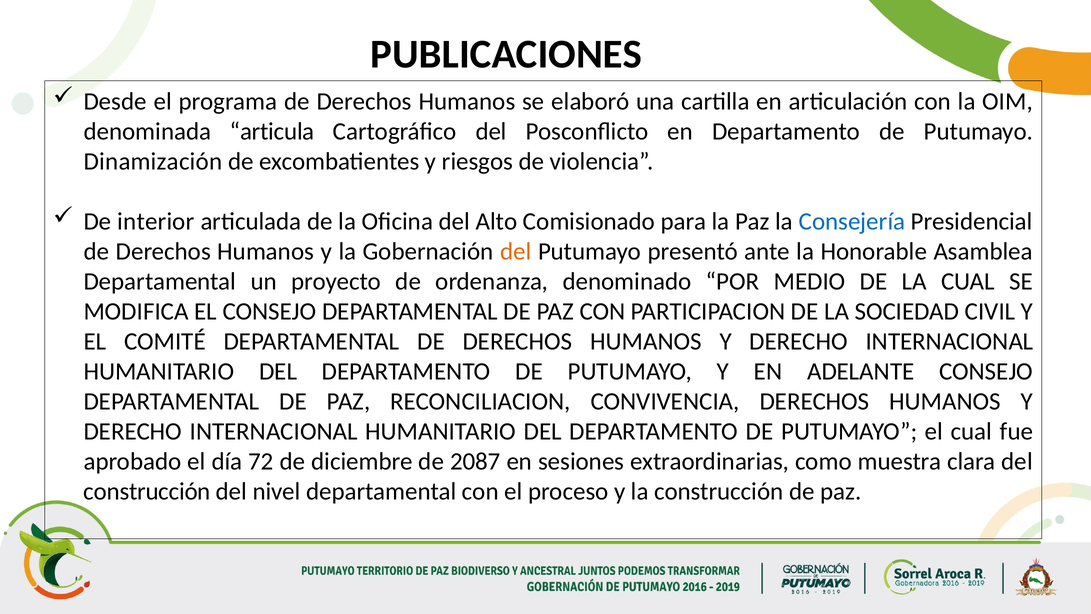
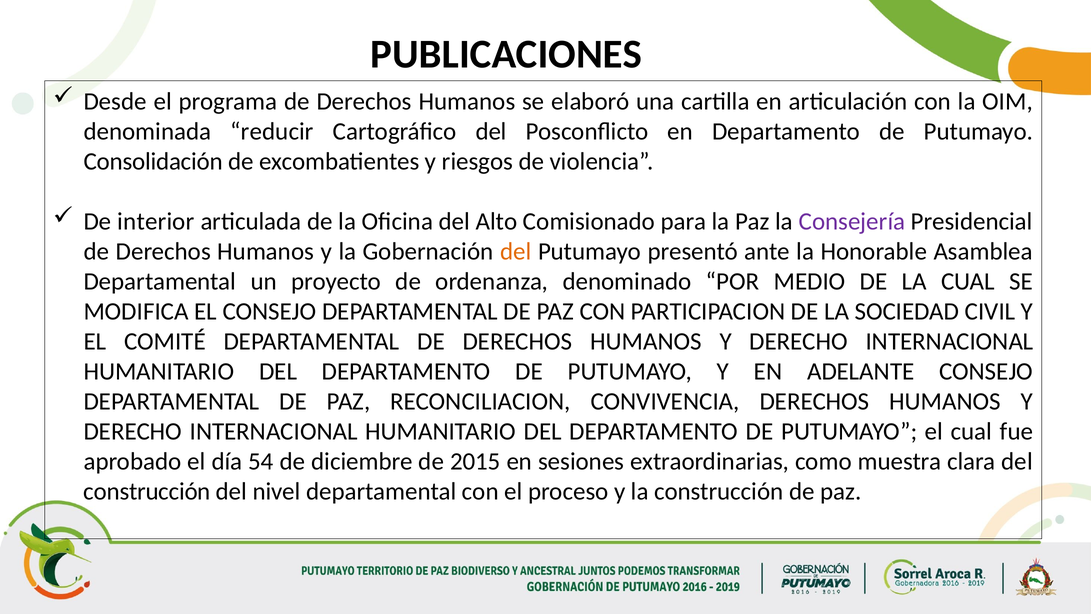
articula: articula -> reducir (272, 131)
Dinamización: Dinamización -> Consolidación (153, 161)
Consejería colour: blue -> purple (852, 221)
72: 72 -> 54 (261, 461)
2087: 2087 -> 2015 (475, 461)
